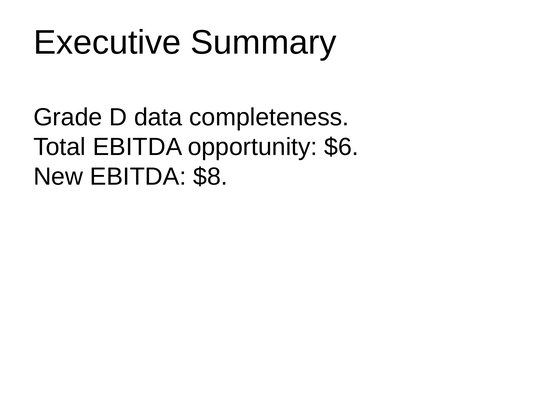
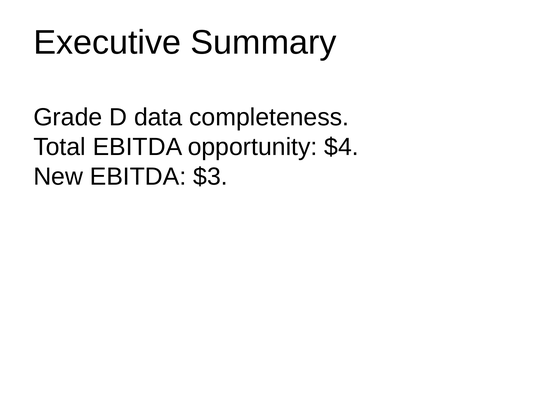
$6: $6 -> $4 (341, 147)
$8: $8 -> $3 (211, 177)
